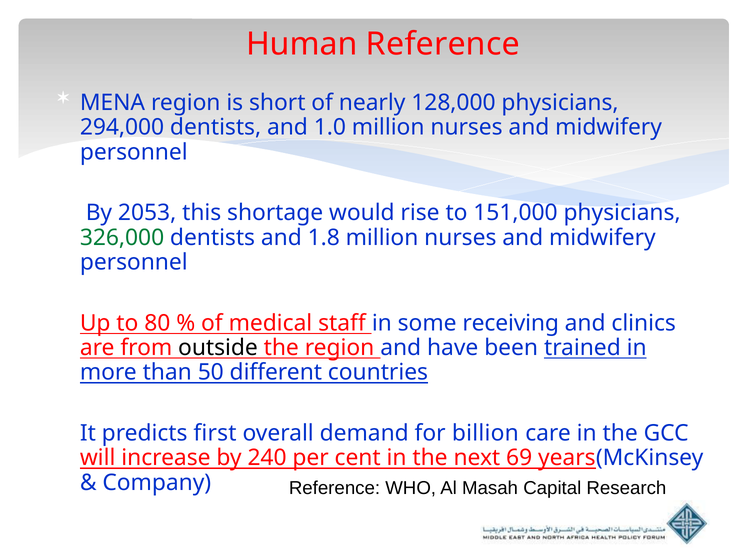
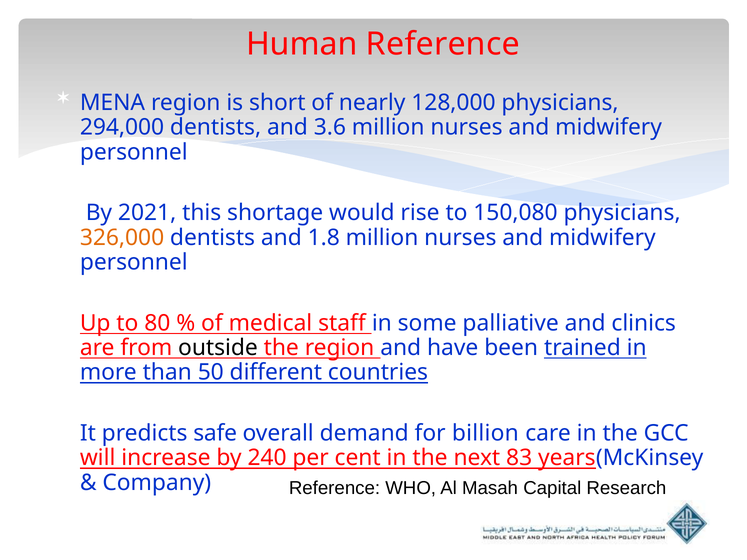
1.0: 1.0 -> 3.6 (330, 127)
2053: 2053 -> 2021 (147, 213)
151,000: 151,000 -> 150,080 (515, 213)
326,000 colour: green -> orange (122, 238)
receiving: receiving -> palliative (511, 323)
first: first -> safe (215, 434)
69: 69 -> 83 (519, 458)
